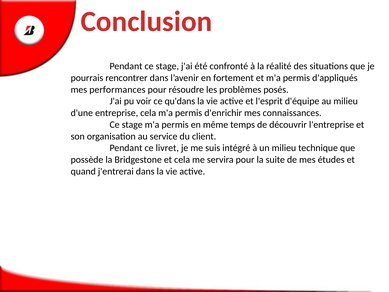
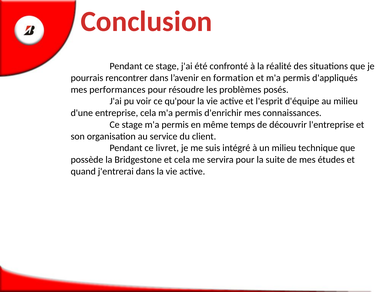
fortement: fortement -> formation (233, 78)
qu'dans: qu'dans -> qu'pour (180, 101)
